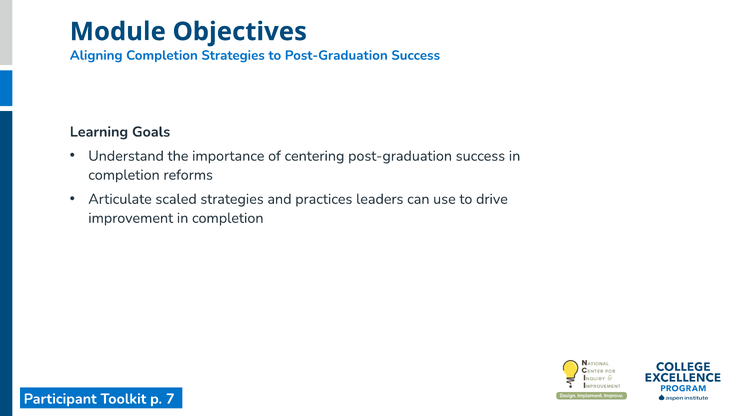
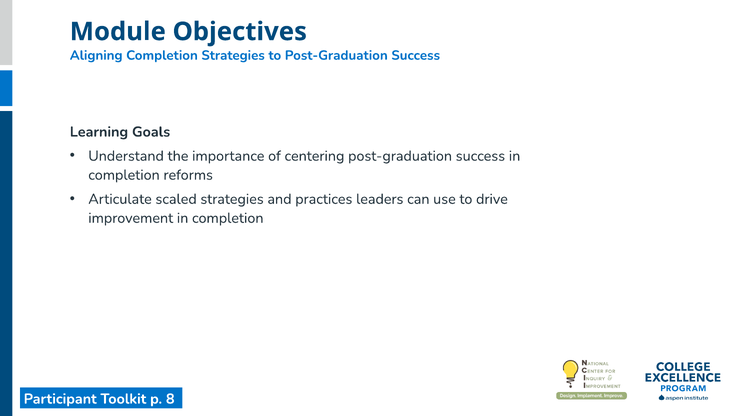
7: 7 -> 8 (170, 399)
